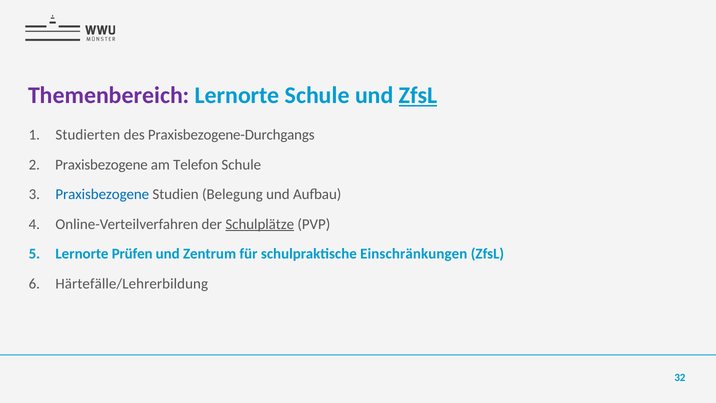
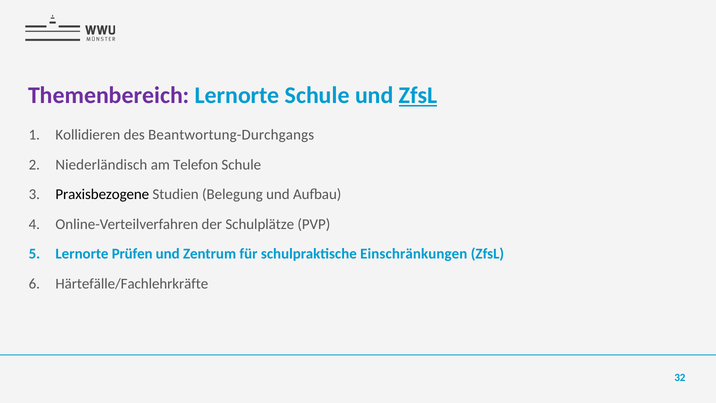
Studierten: Studierten -> Kollidieren (88, 135)
Praxisbezogene-Durchgangs: Praxisbezogene-Durchgangs -> Beantwortung-Durchgangs (231, 135)
Praxisbezogene: Praxisbezogene -> Niederländisch (101, 165)
Praxisbezogene colour: blue -> black (102, 194)
Schulplätze underline: present -> none (260, 224)
Härtefälle/Lehrerbildung: Härtefälle/Lehrerbildung -> Härtefälle/Fachlehrkräfte (132, 284)
